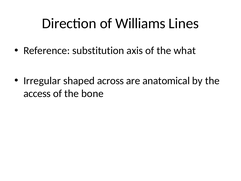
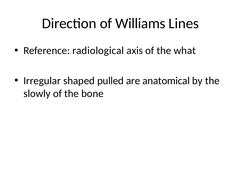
substitution: substitution -> radiological (98, 51)
across: across -> pulled (110, 81)
access: access -> slowly (37, 93)
